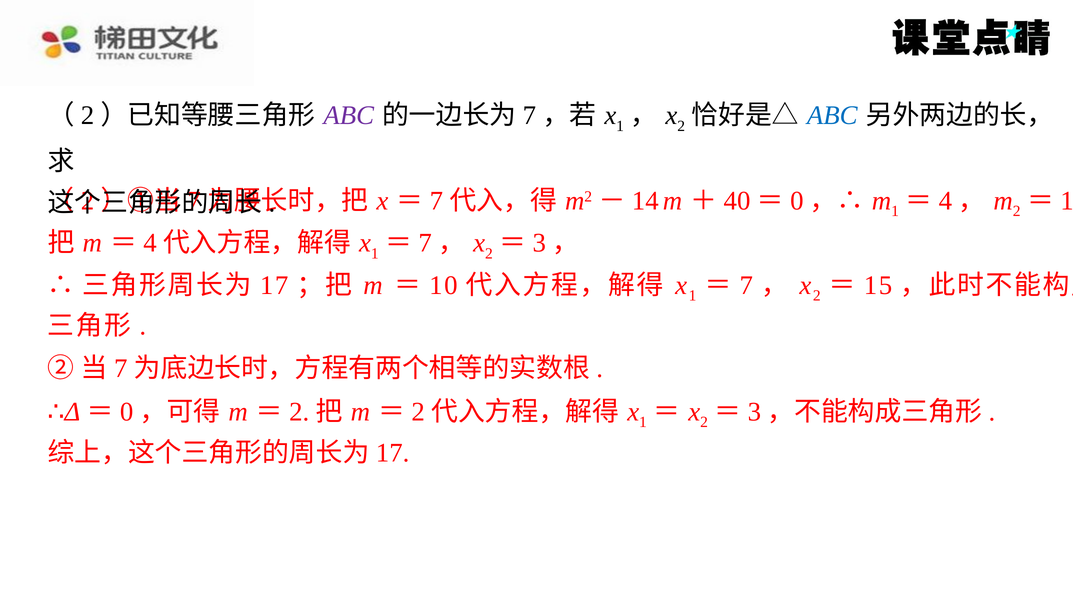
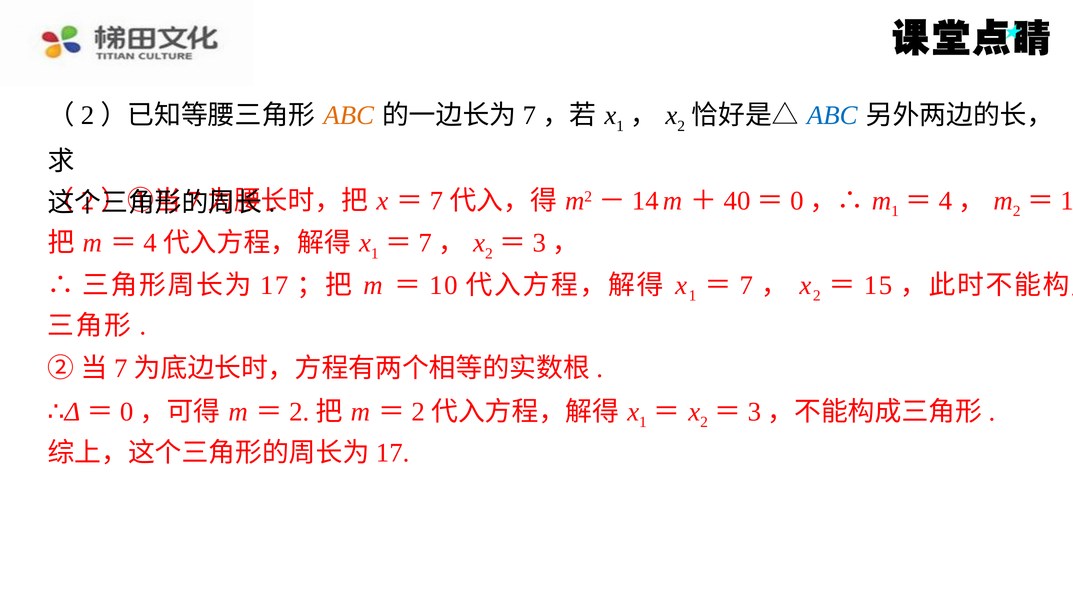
ABC colour: purple -> orange (349, 116)
